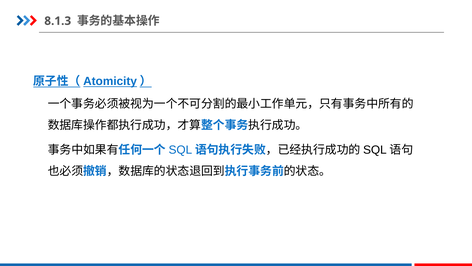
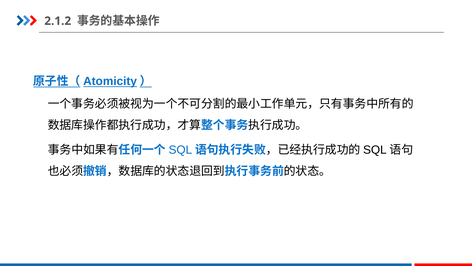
8.1.3: 8.1.3 -> 2.1.2 (58, 21)
